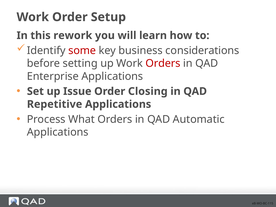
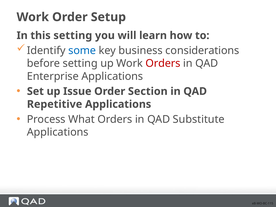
this rework: rework -> setting (73, 35)
some colour: red -> blue (82, 51)
Closing: Closing -> Section (148, 91)
Automatic: Automatic -> Substitute (199, 119)
